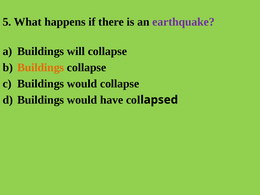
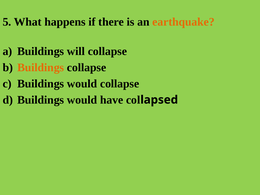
earthquake colour: purple -> orange (184, 22)
